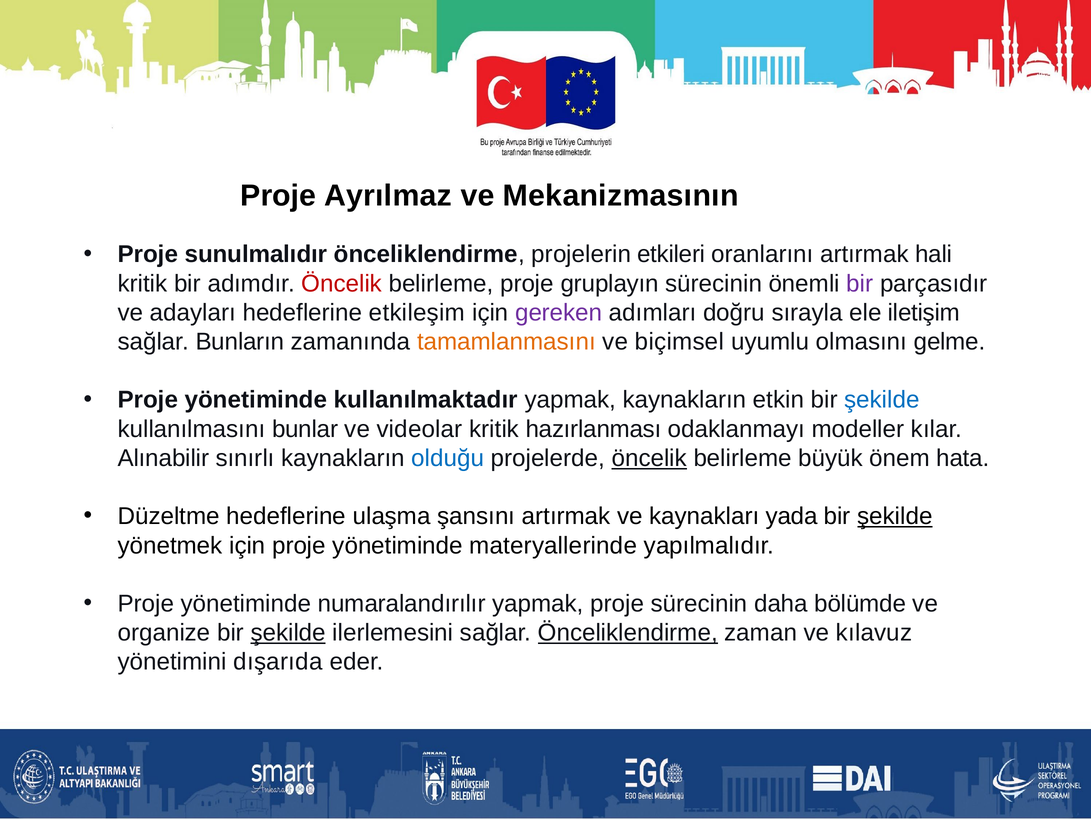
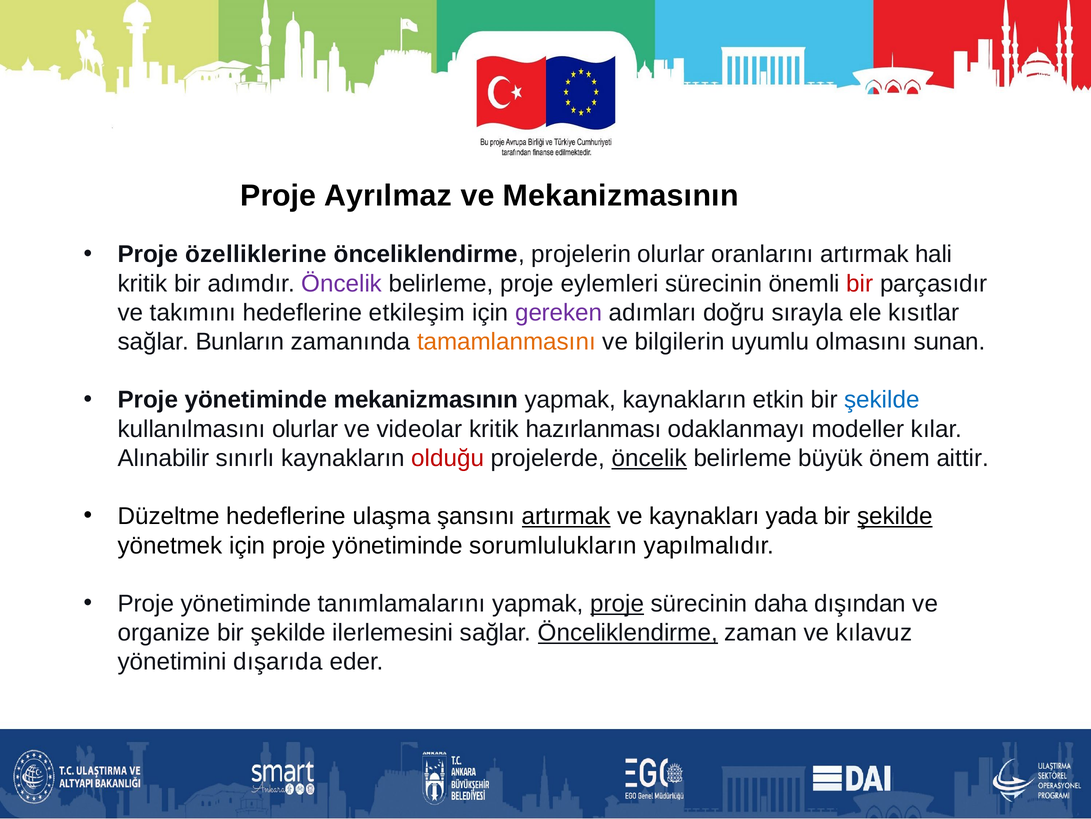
sunulmalıdır: sunulmalıdır -> özelliklerine (256, 254)
projelerin etkileri: etkileri -> olurlar (671, 254)
Öncelik colour: red -> purple (342, 283)
gruplayın: gruplayın -> eylemleri (609, 283)
bir colour: purple -> red (860, 283)
adayları: adayları -> takımını (193, 312)
iletişim: iletişim -> kısıtlar (924, 312)
biçimsel: biçimsel -> bilgilerin (680, 341)
gelme: gelme -> sunan (950, 341)
yönetiminde kullanılmaktadır: kullanılmaktadır -> mekanizmasının (426, 400)
kullanılmasını bunlar: bunlar -> olurlar (305, 429)
olduğu colour: blue -> red (448, 458)
hata: hata -> aittir (963, 458)
artırmak underline: none -> present (566, 516)
materyallerinde: materyallerinde -> sorumlulukların (553, 545)
numaralandırılır: numaralandırılır -> tanımlamalarını (402, 603)
proje underline: none -> present (617, 603)
bölümde: bölümde -> dışından (860, 603)
şekilde underline: present -> none (288, 632)
